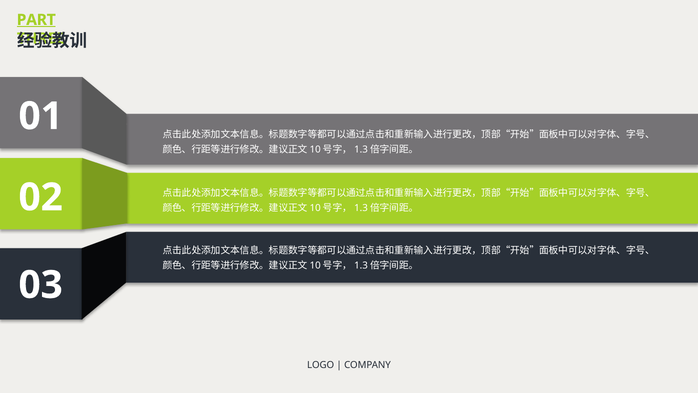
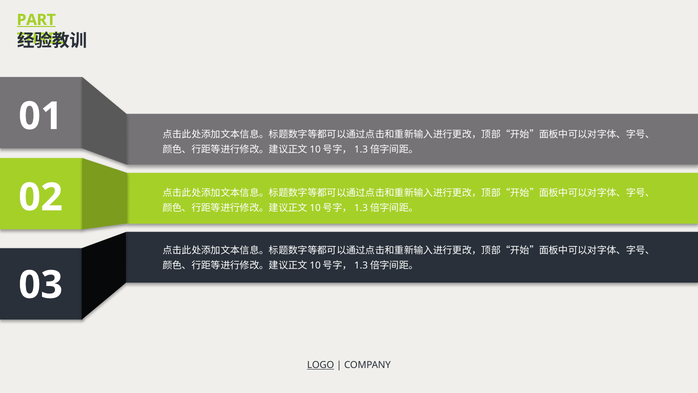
LOGO underline: none -> present (321, 365)
